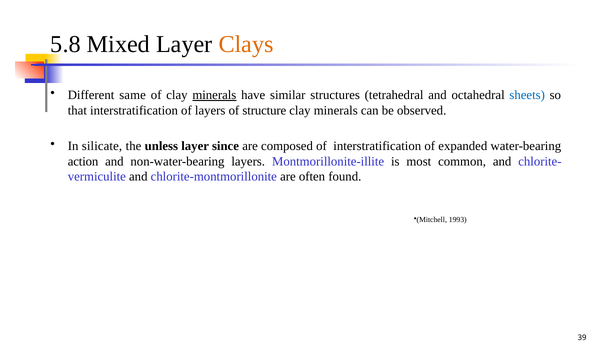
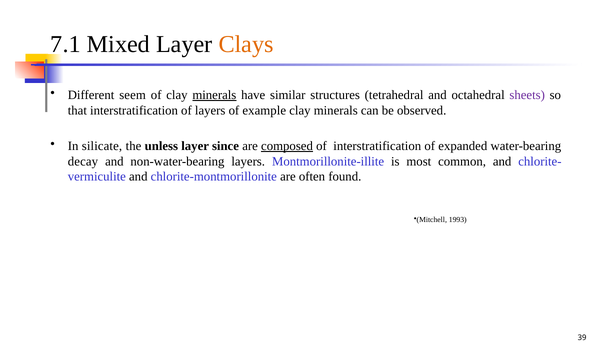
5.8: 5.8 -> 7.1 (66, 44)
same: same -> seem (133, 95)
sheets colour: blue -> purple (527, 95)
structure: structure -> example (264, 110)
composed underline: none -> present (287, 146)
action: action -> decay (83, 161)
